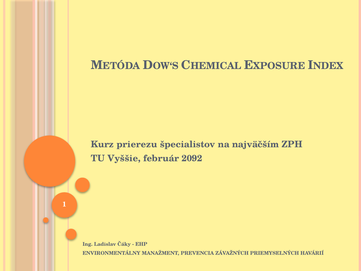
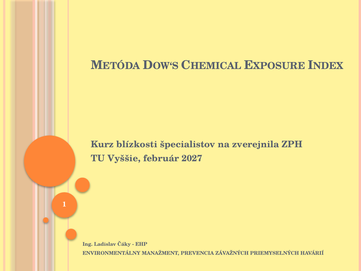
prierezu: prierezu -> blízkosti (137, 144)
najväčším: najväčším -> zverejnila (256, 144)
2092: 2092 -> 2027 (192, 158)
